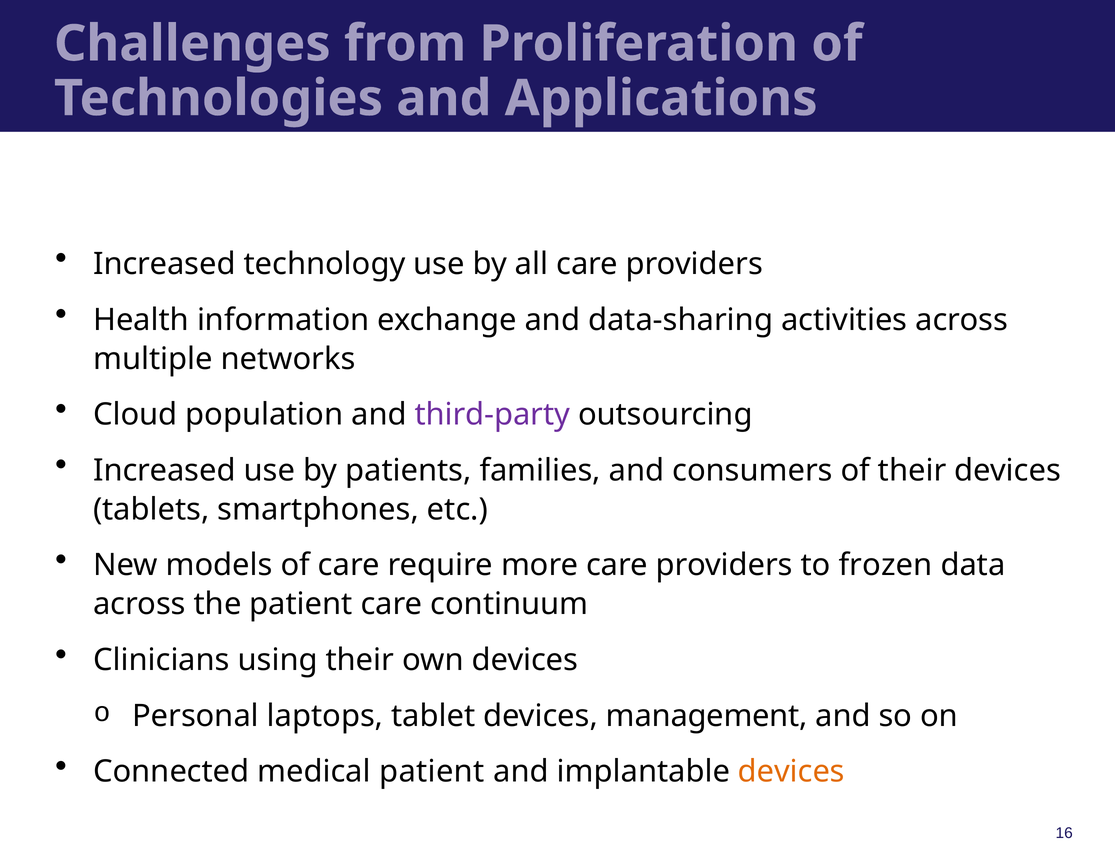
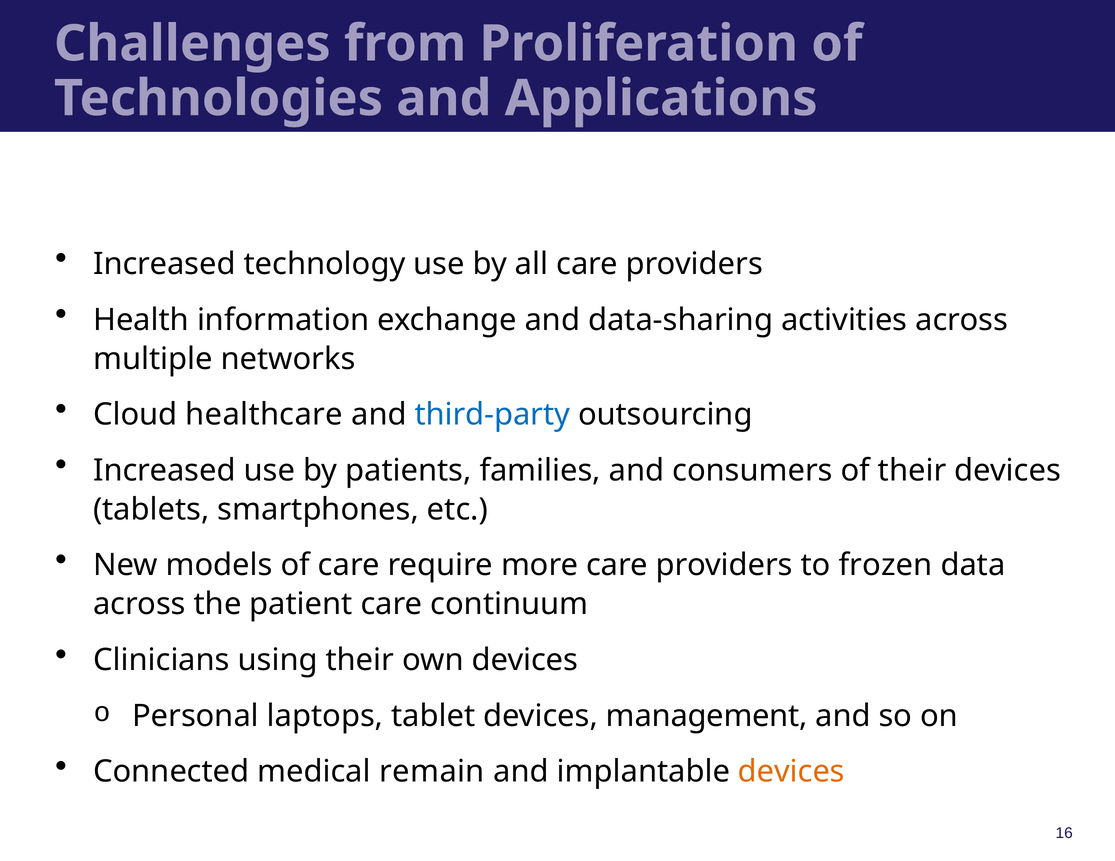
population: population -> healthcare (264, 415)
third-party colour: purple -> blue (492, 415)
medical patient: patient -> remain (432, 772)
